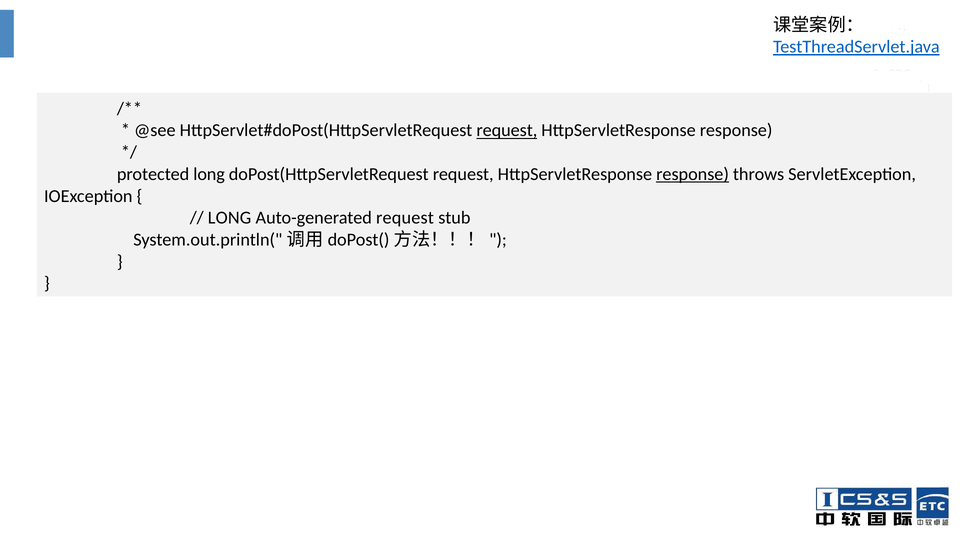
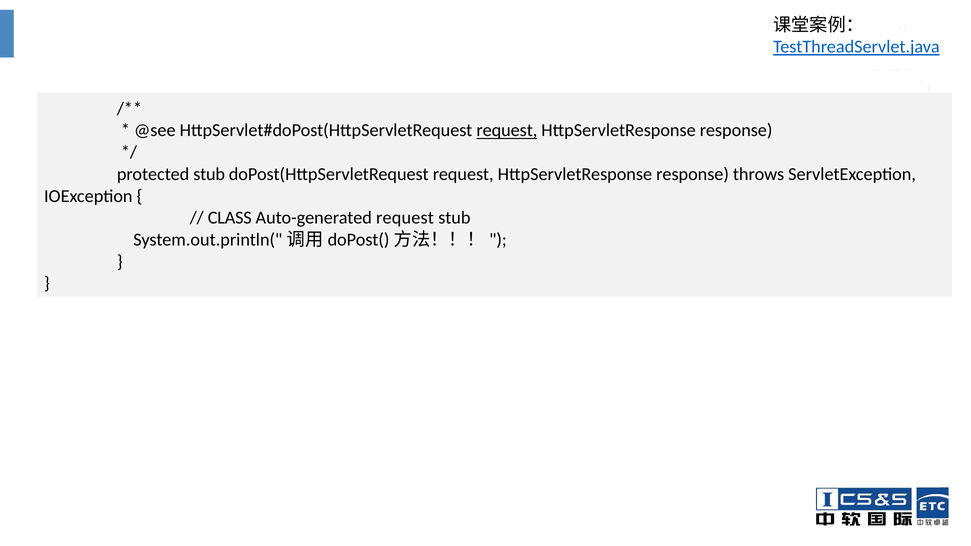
protected long: long -> stub (209, 174)
response underline: present -> none (693, 174)
LONG: LONG -> CLASS (230, 218)
